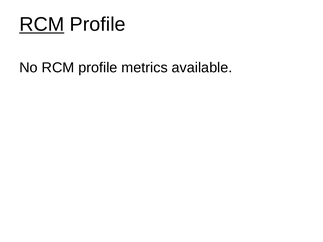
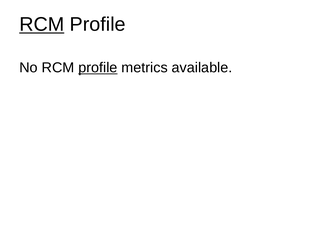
profile underline: none -> present (98, 68)
